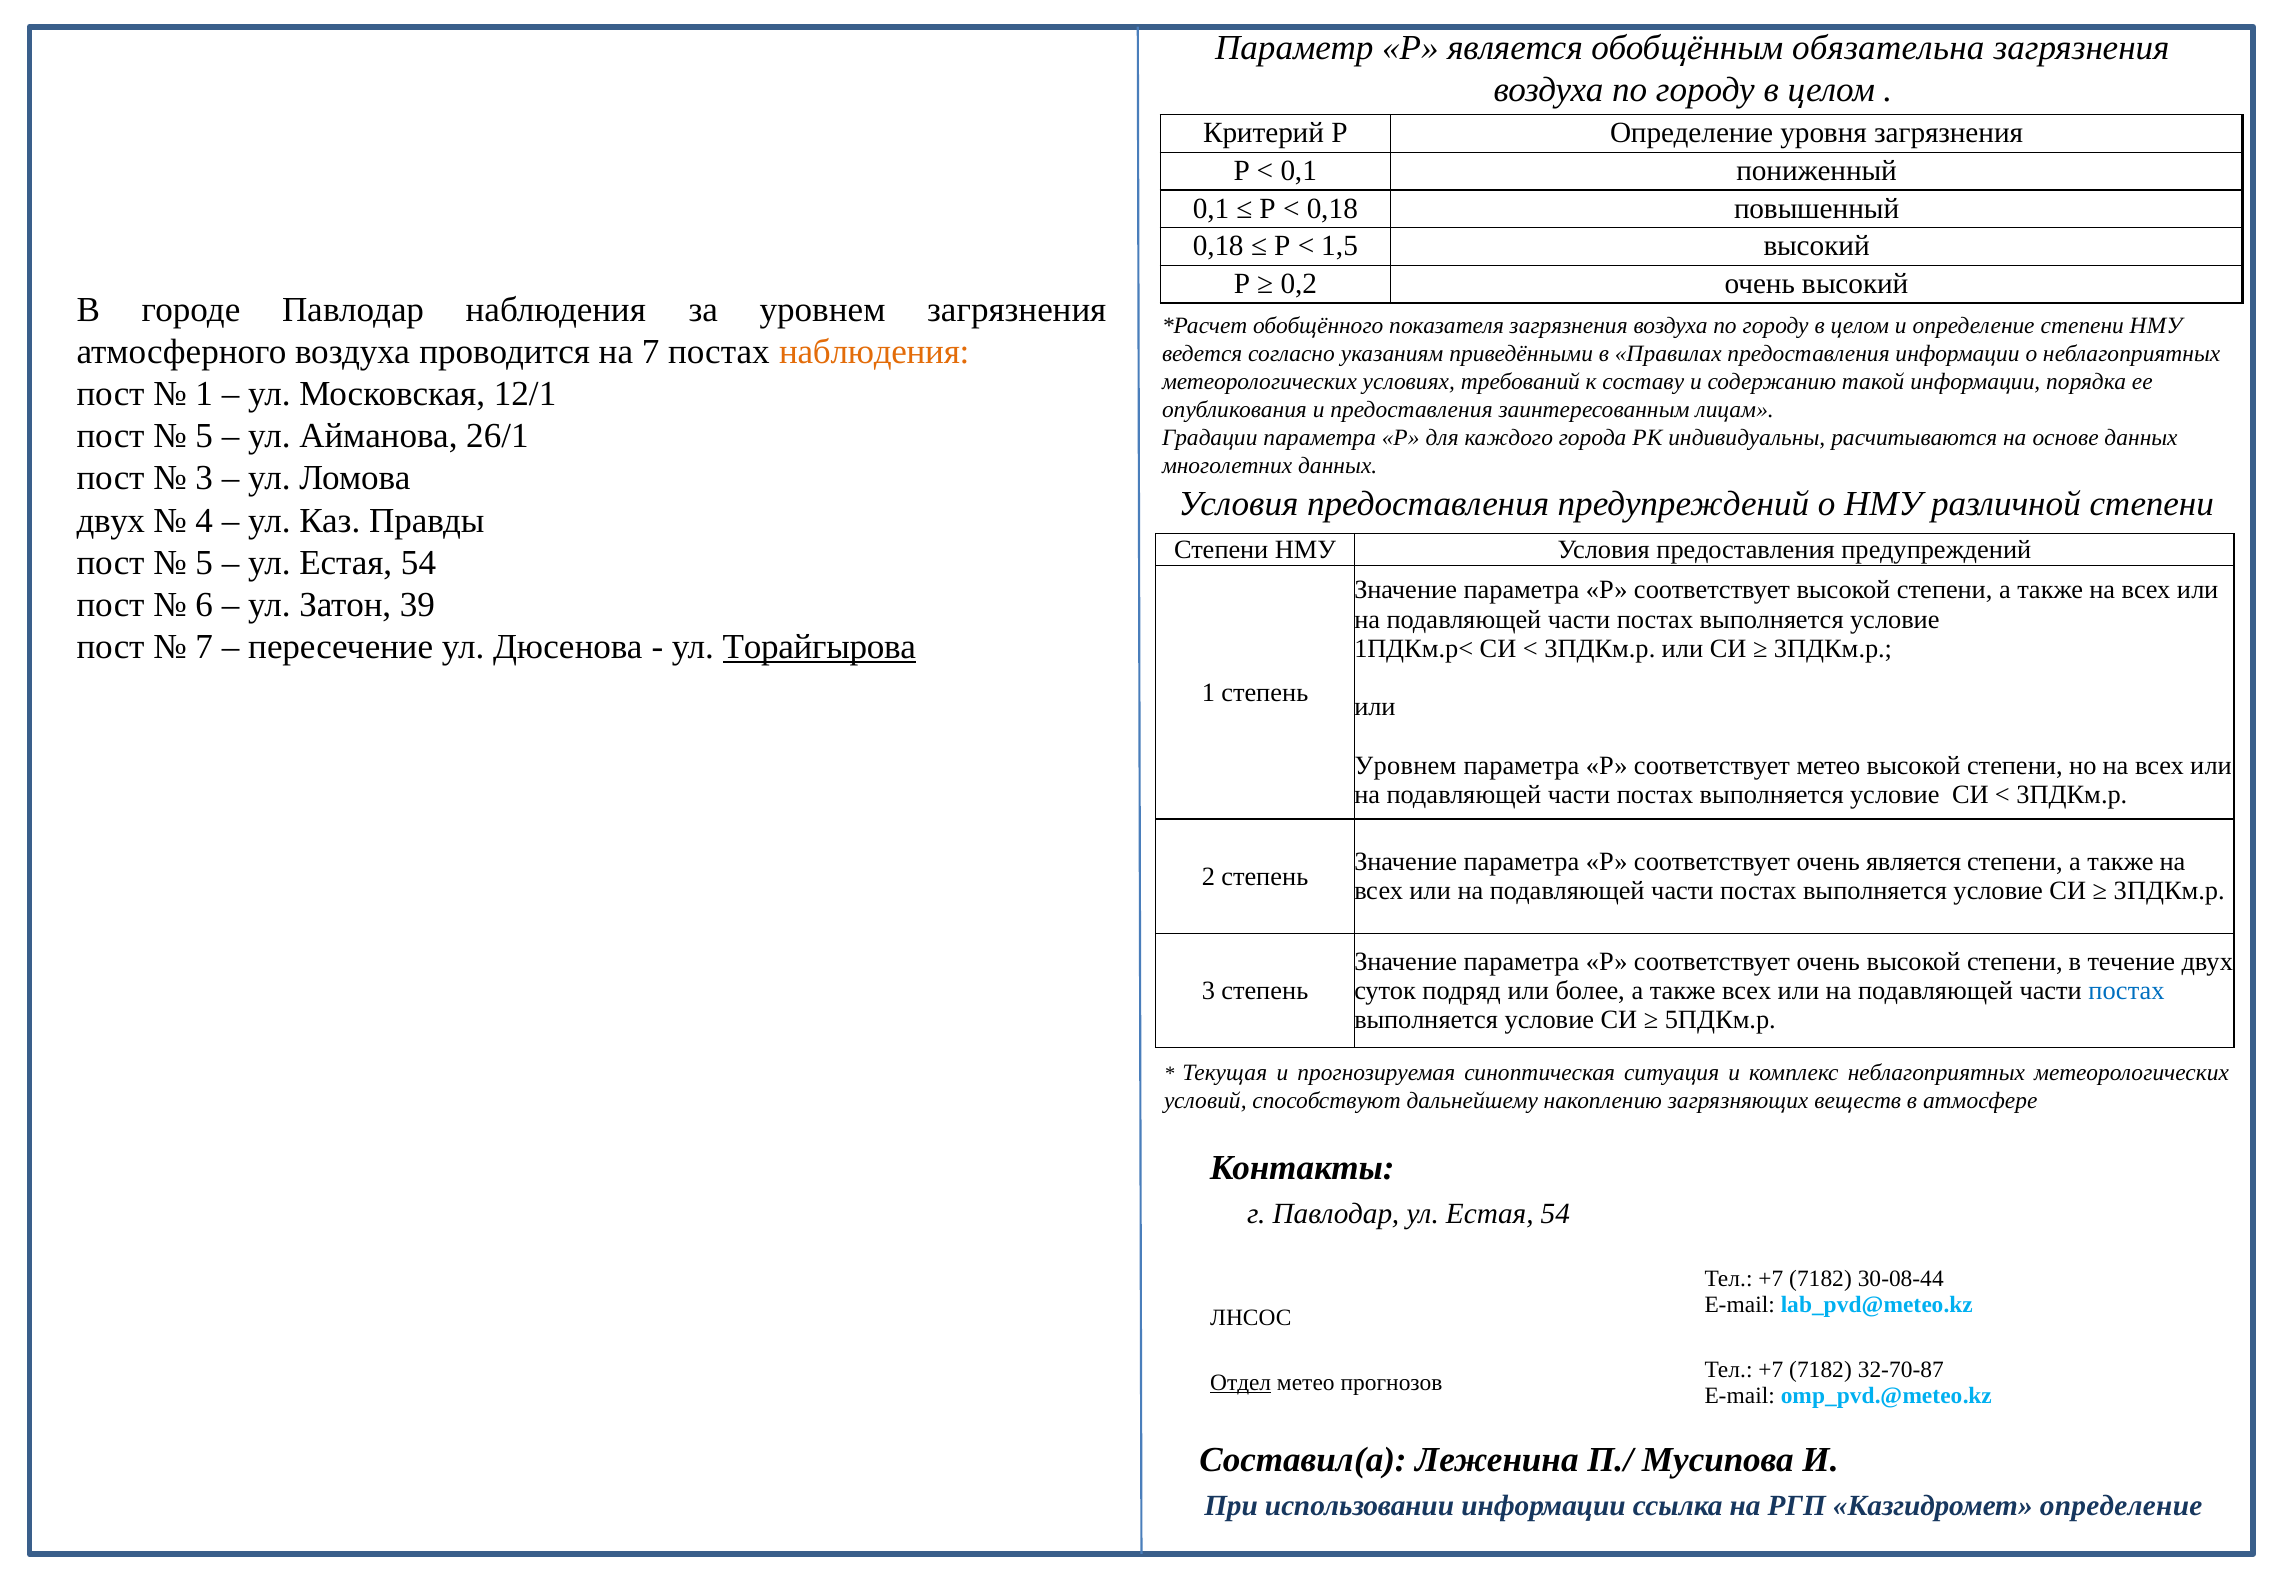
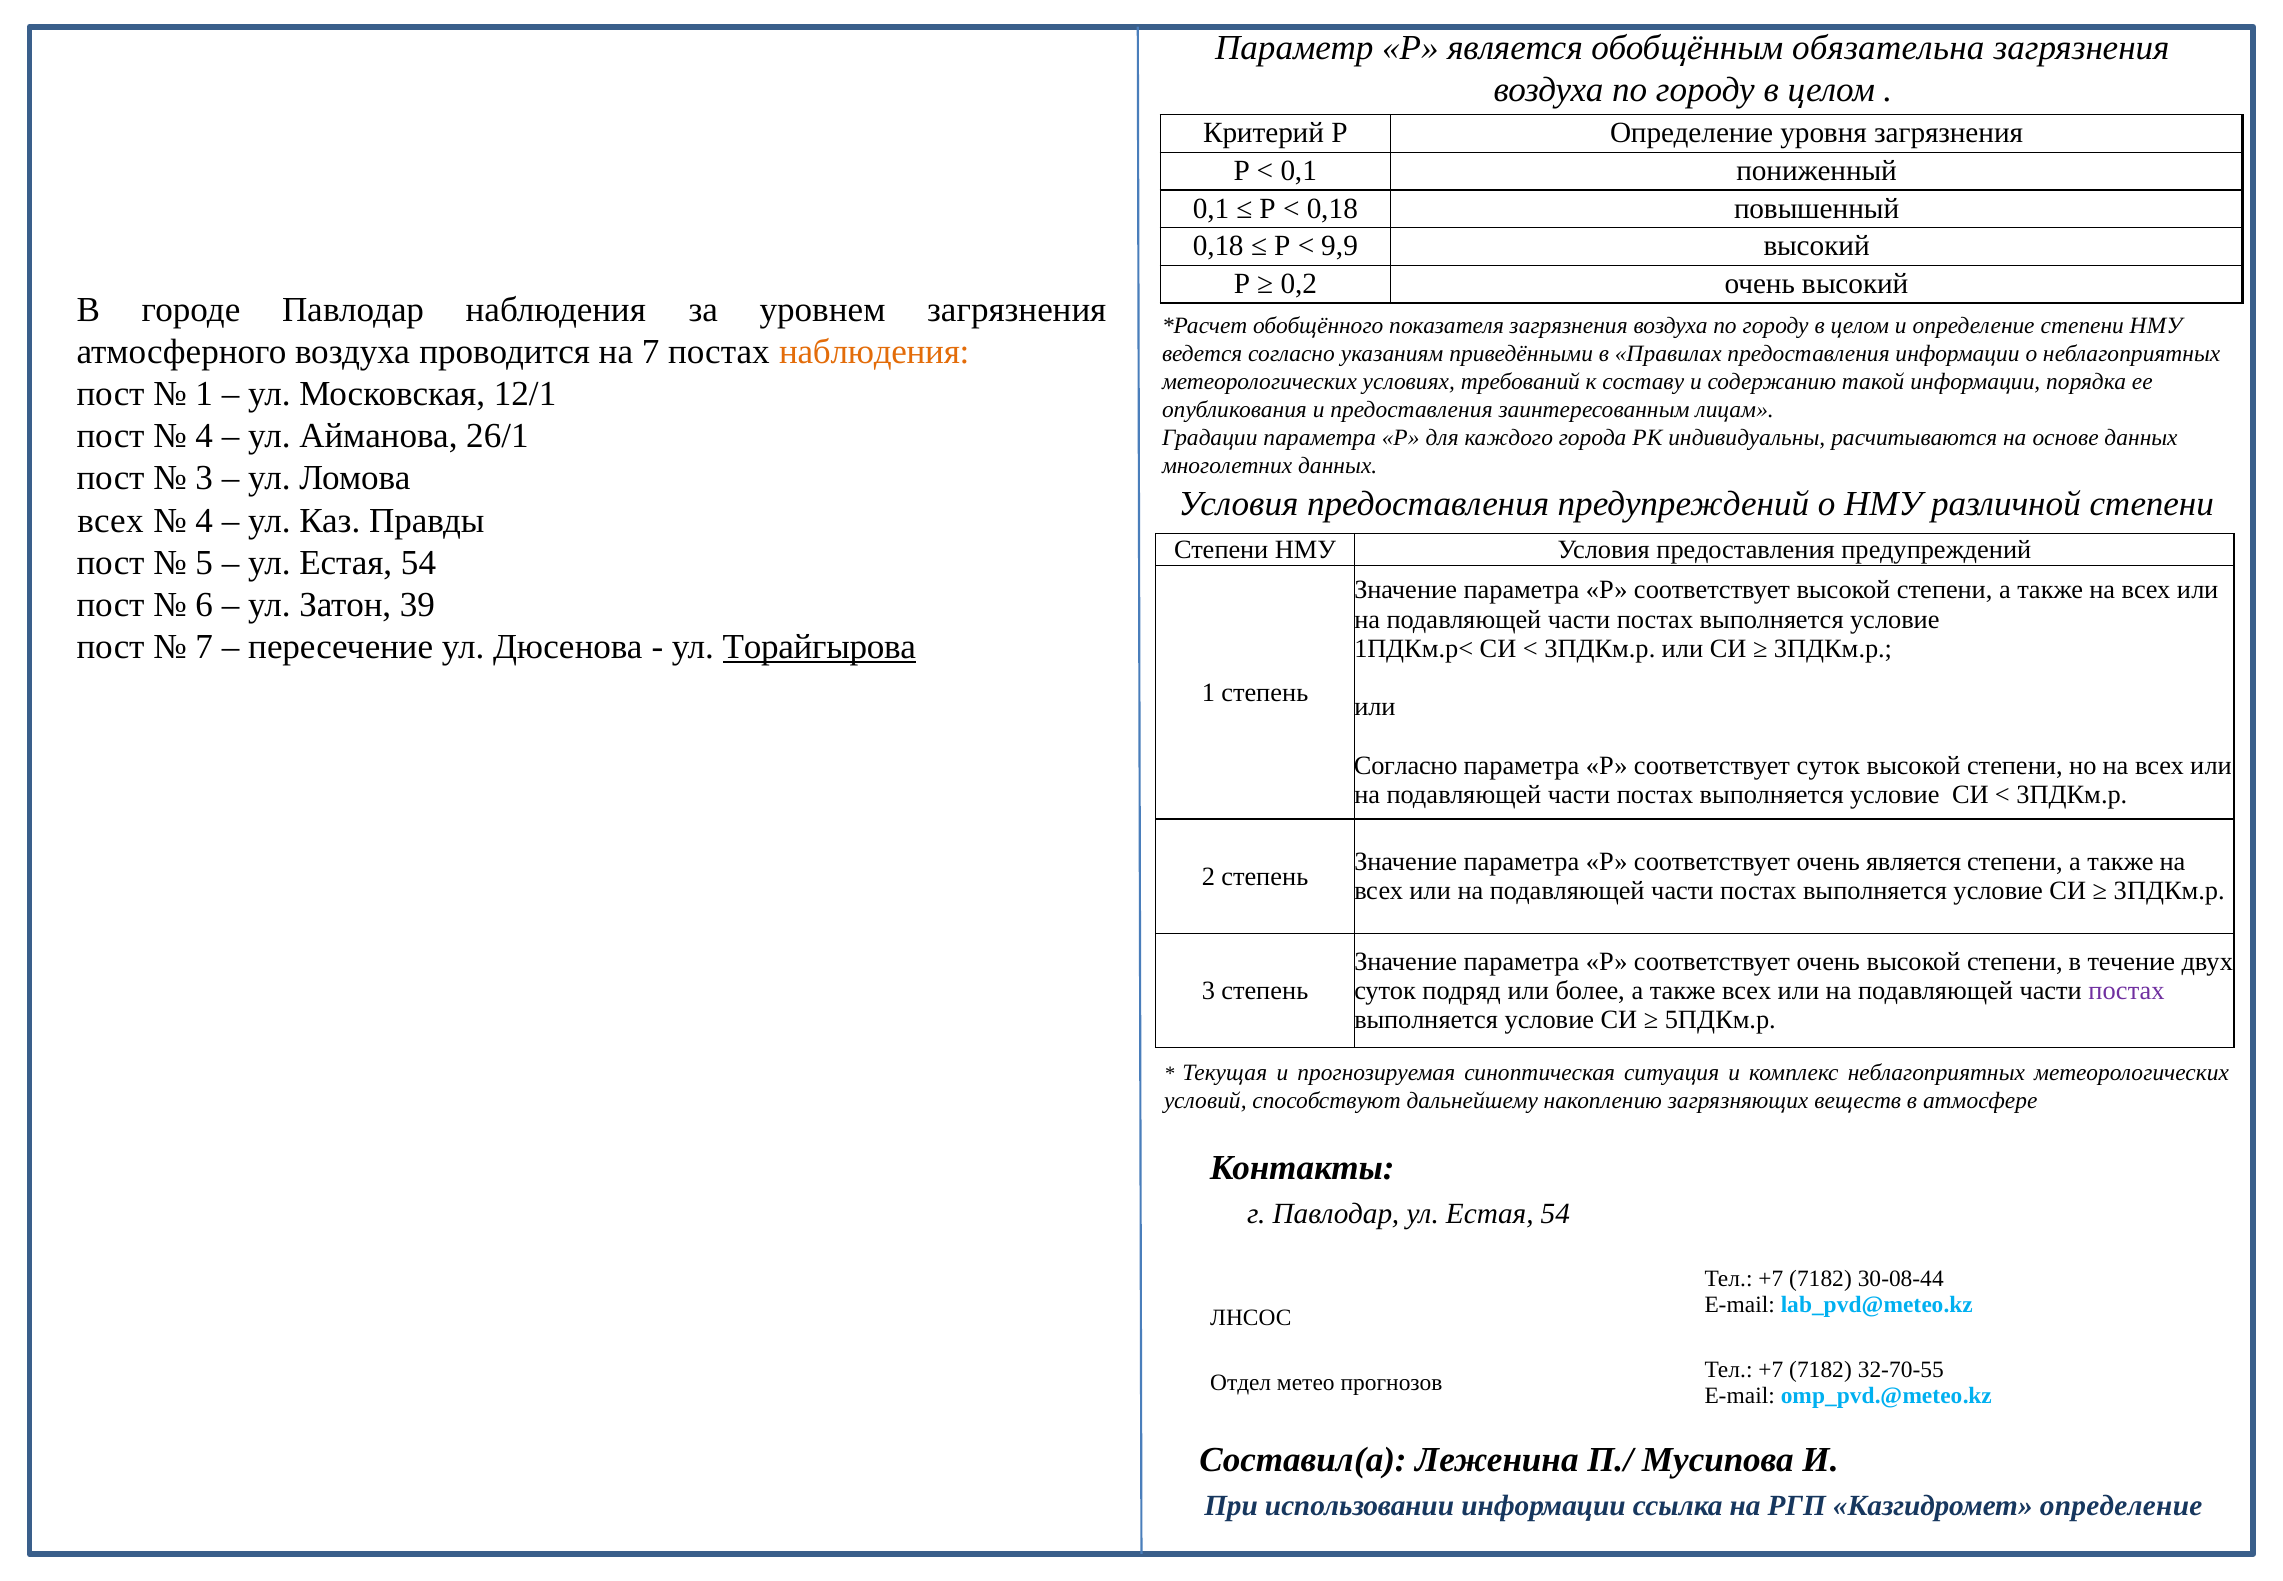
1,5: 1,5 -> 9,9 (1340, 246)
5: 5 -> 4 (204, 436)
двух: двух -> всех (110, 520)
Уровнем: Уровнем -> Согласно (1406, 765)
соответствует метео: метео -> суток (1828, 765)
постах colour: blue -> purple (2126, 990)
32-70-87: 32-70-87 -> 32-70-55 (1901, 1369)
Отдел underline: present -> none (1241, 1382)
